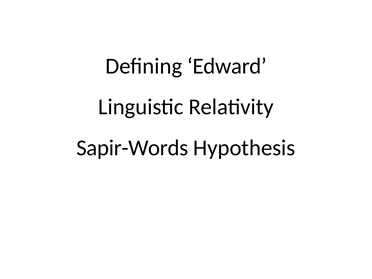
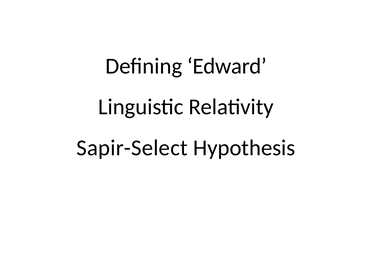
Sapir-Words: Sapir-Words -> Sapir-Select (132, 148)
